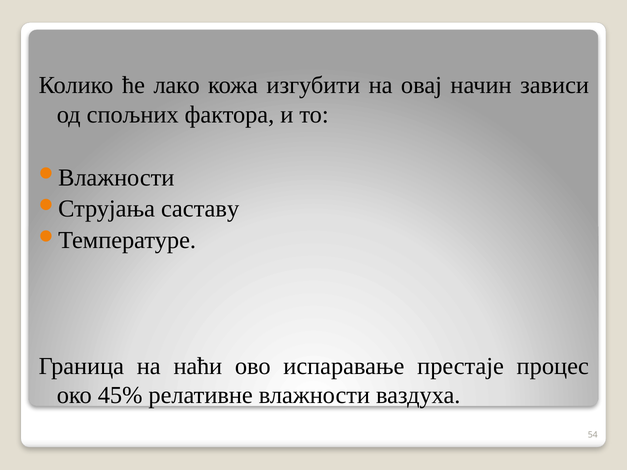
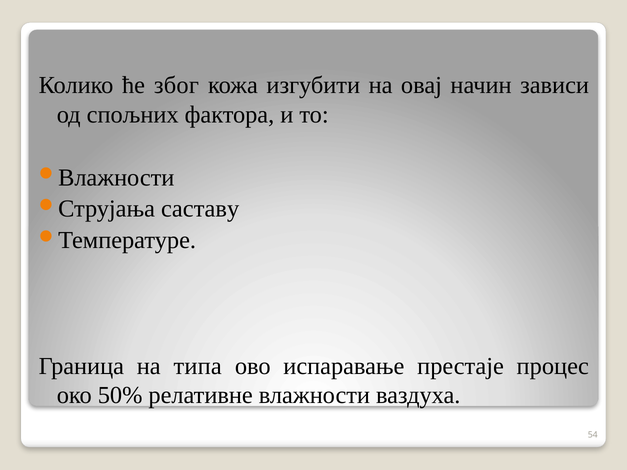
лако: лако -> због (176, 85)
наћи: наћи -> типа (198, 366)
45%: 45% -> 50% (120, 396)
